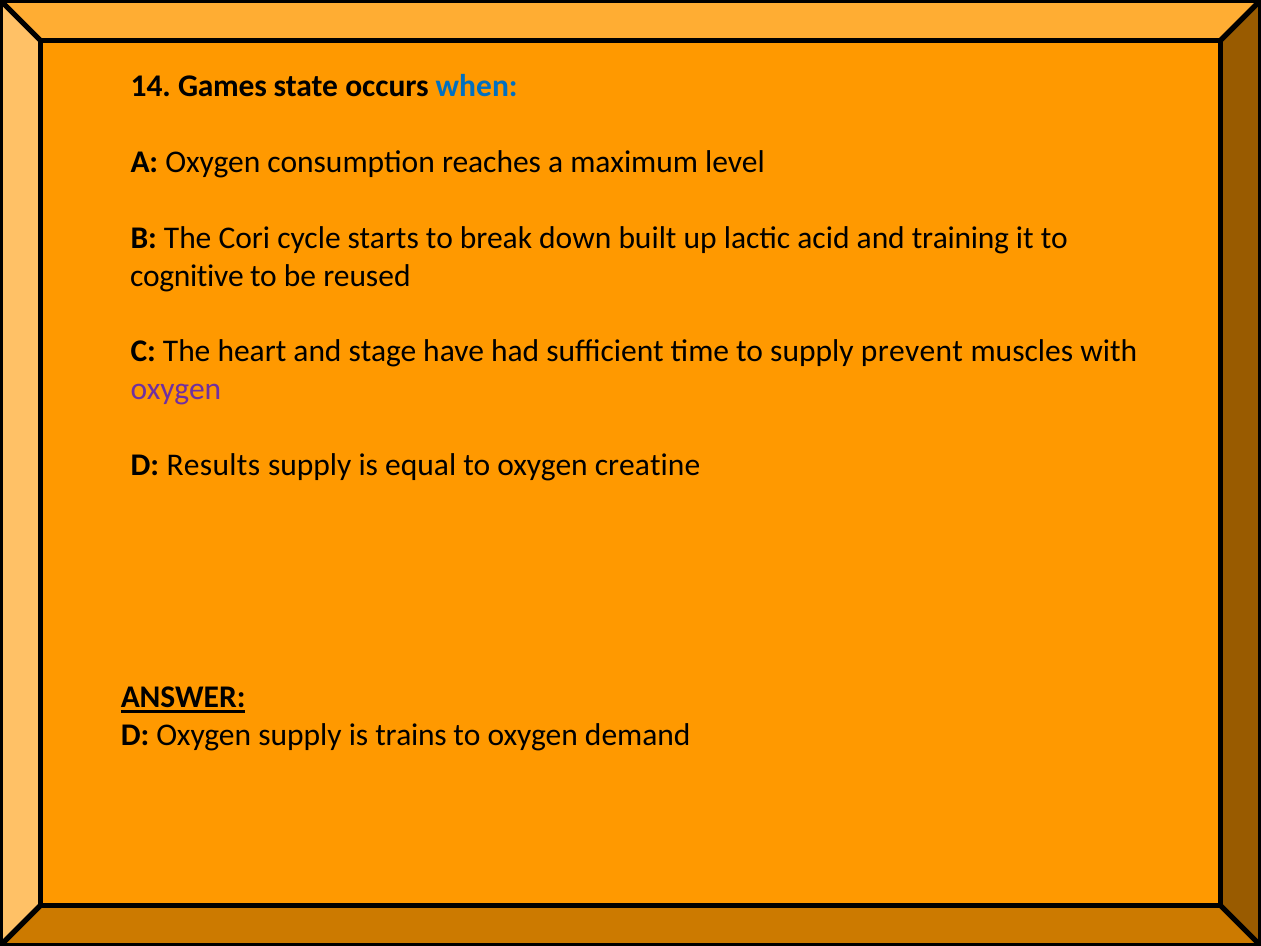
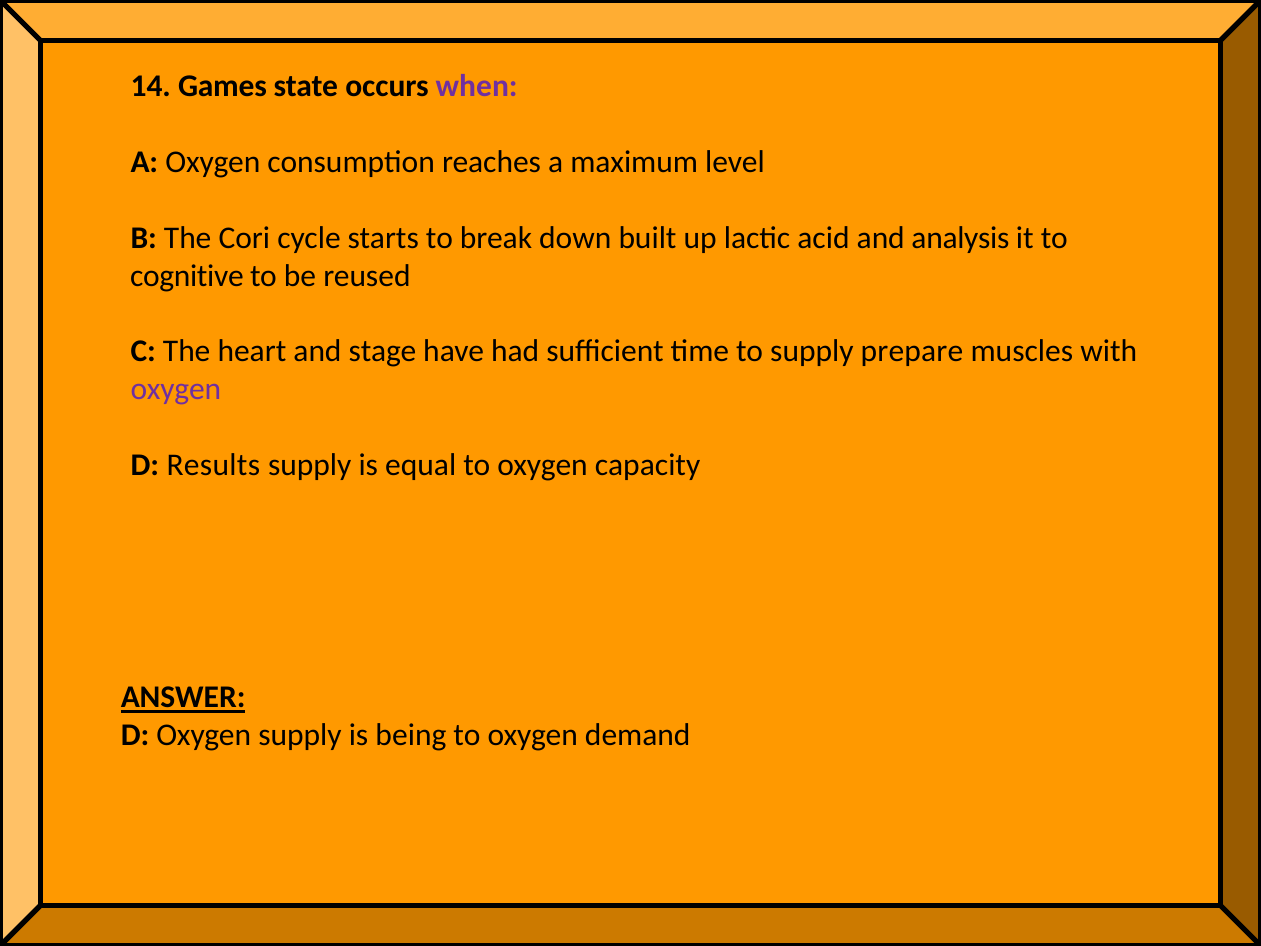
when colour: blue -> purple (477, 86)
training: training -> analysis (960, 238)
prevent: prevent -> prepare (912, 351)
creatine: creatine -> capacity (648, 465)
trains: trains -> being (411, 735)
